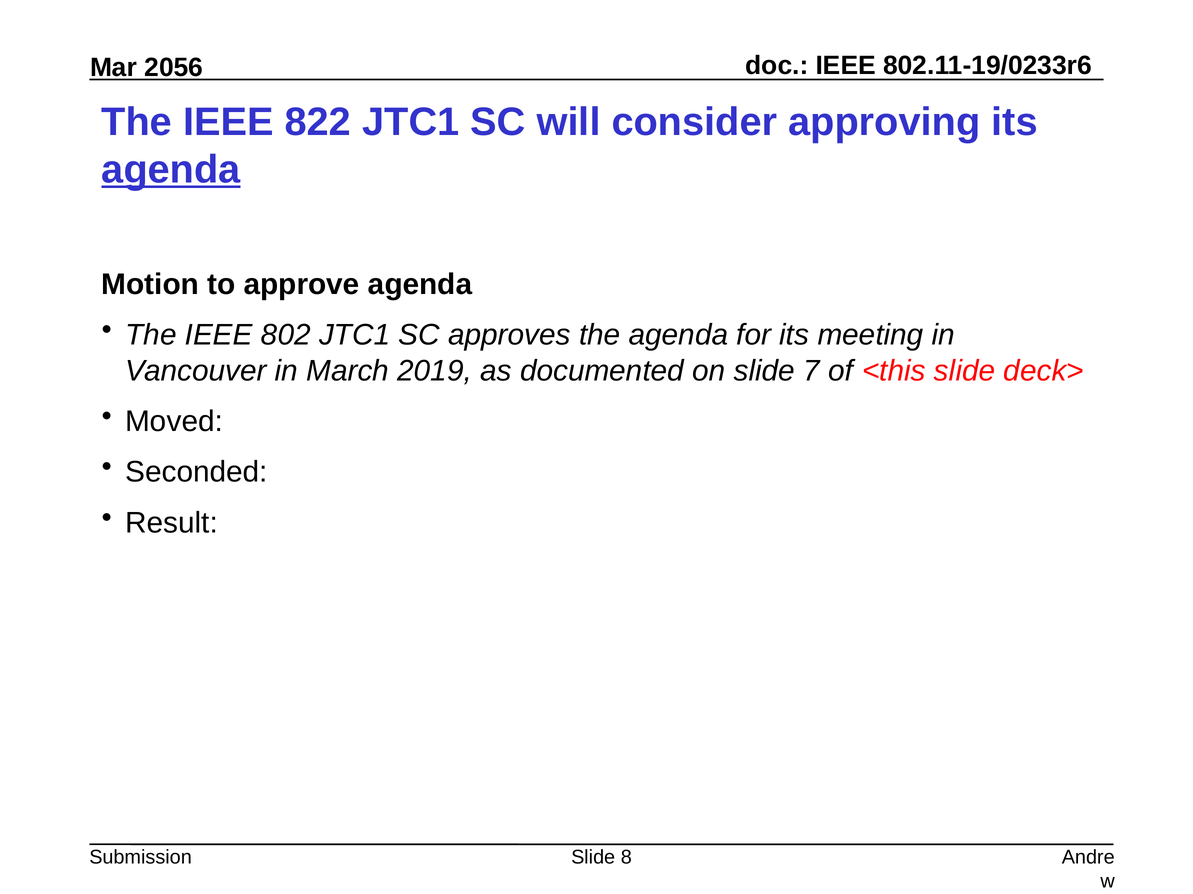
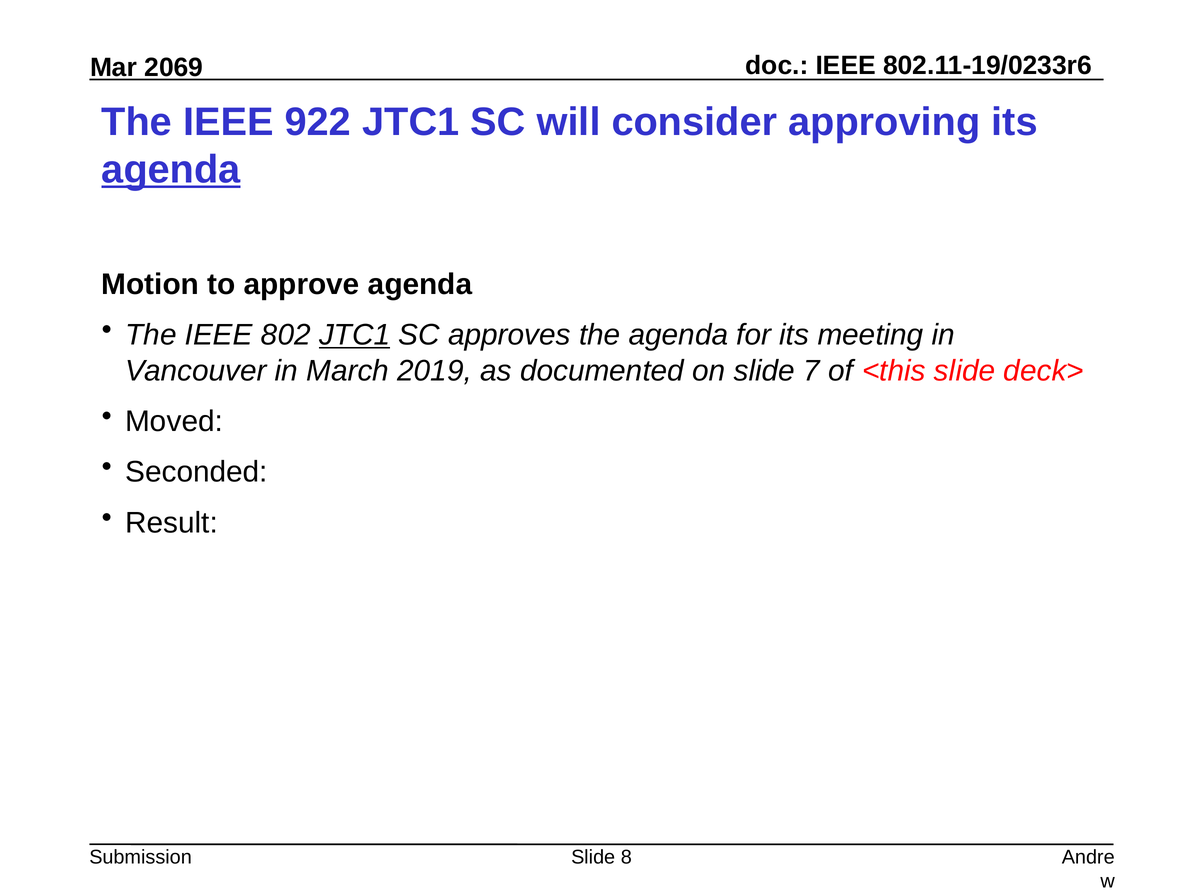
2056: 2056 -> 2069 (174, 68)
822: 822 -> 922 (318, 122)
JTC1 underline: none -> present (355, 335)
